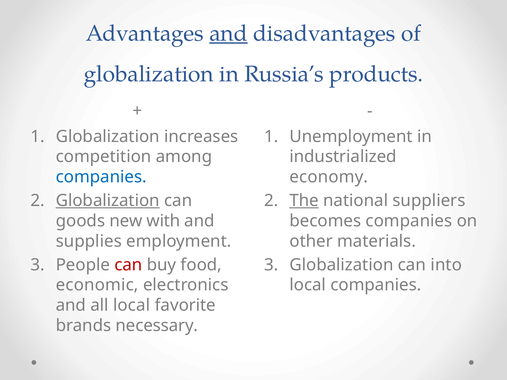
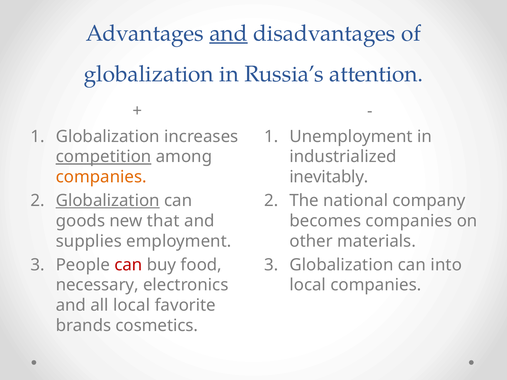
products: products -> attention (376, 74)
competition underline: none -> present (104, 157)
companies colour: blue -> orange (101, 177)
economy: economy -> inevitably (329, 177)
The underline: present -> none (304, 201)
suppliers: suppliers -> company (429, 201)
with: with -> that (163, 221)
economic: economic -> necessary (97, 285)
necessary: necessary -> cosmetics (157, 326)
